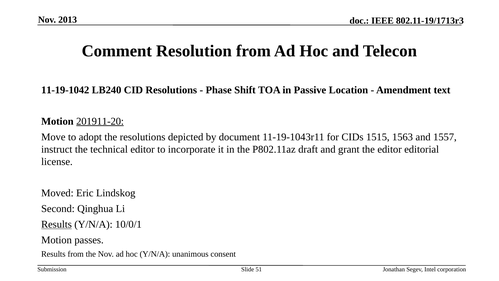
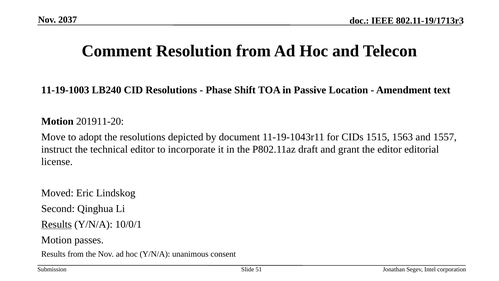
2013: 2013 -> 2037 (68, 20)
11-19-1042: 11-19-1042 -> 11-19-1003 (65, 90)
201911-20 underline: present -> none (100, 121)
